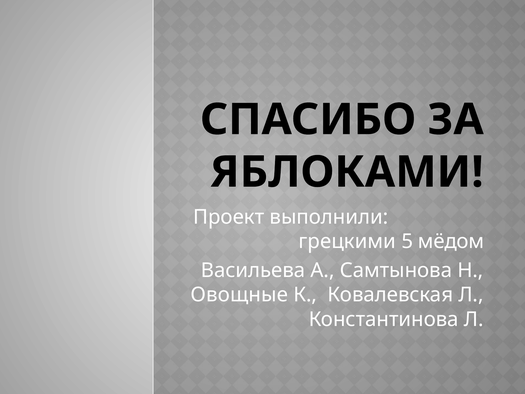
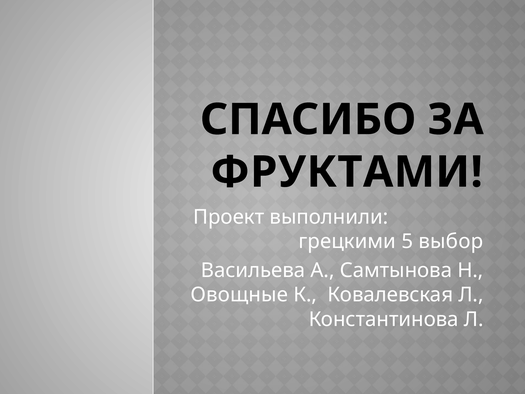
ЯБЛОКАМИ: ЯБЛОКАМИ -> ФРУКТАМИ (347, 172)
мёдом: мёдом -> выбор (451, 241)
